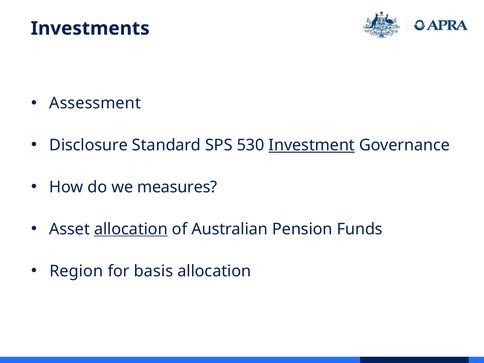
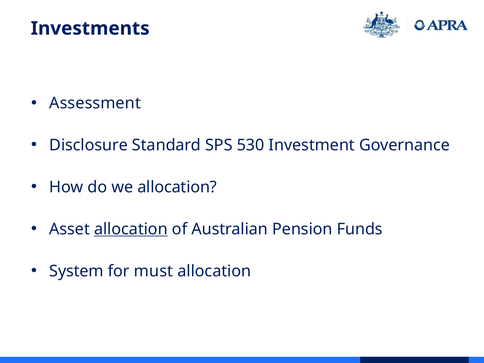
Investment underline: present -> none (312, 145)
we measures: measures -> allocation (177, 187)
Region: Region -> System (76, 271)
basis: basis -> must (154, 271)
